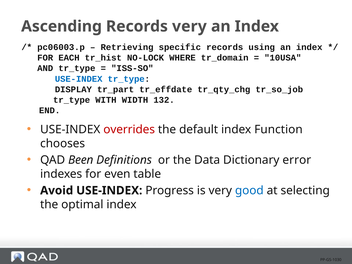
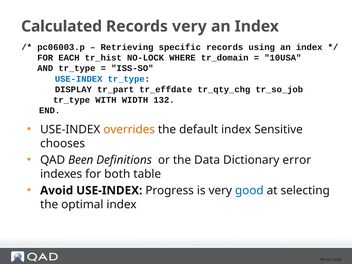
Ascending: Ascending -> Calculated (62, 26)
overrides colour: red -> orange (129, 129)
Function: Function -> Sensitive (279, 129)
even: even -> both (117, 174)
